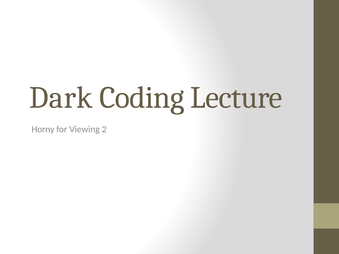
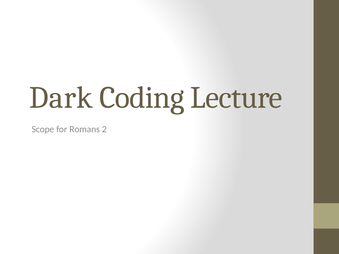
Horny: Horny -> Scope (43, 129)
Viewing: Viewing -> Romans (85, 129)
